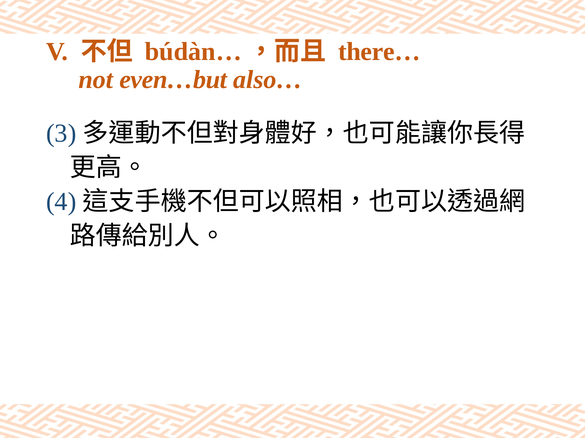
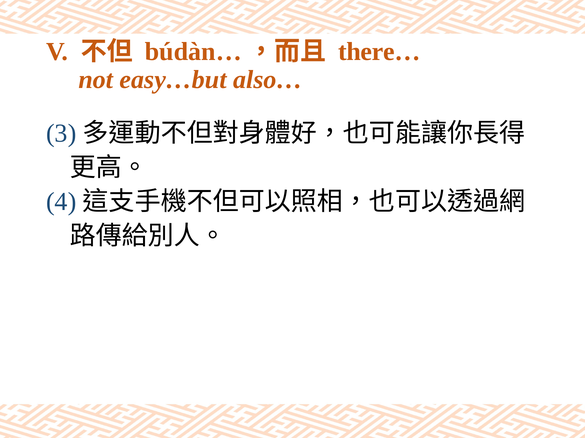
even…but: even…but -> easy…but (173, 80)
